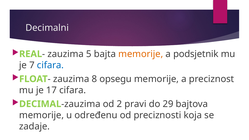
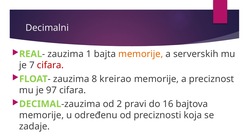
5: 5 -> 1 (89, 54)
podsjetnik: podsjetnik -> serverskih (196, 54)
cifara colour: blue -> red (50, 65)
opsegu: opsegu -> kreirao (115, 79)
17: 17 -> 97 (51, 90)
29: 29 -> 16 (168, 104)
